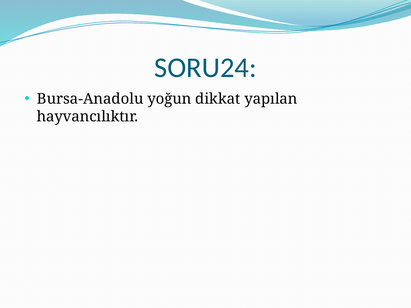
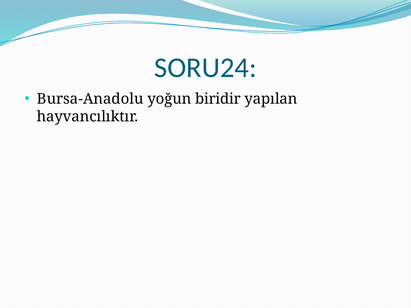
dikkat: dikkat -> biridir (218, 99)
